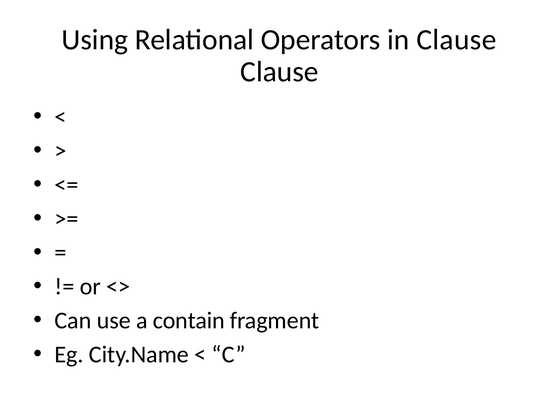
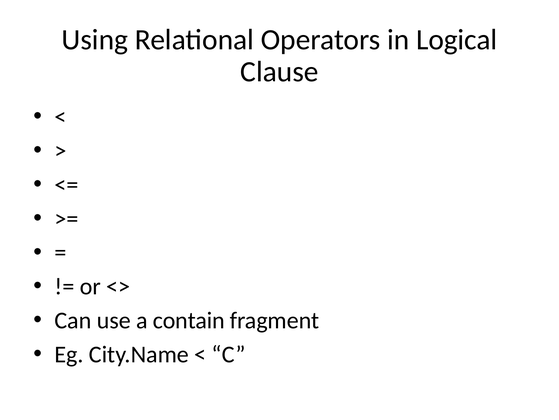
in Clause: Clause -> Logical (457, 40)
